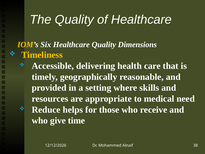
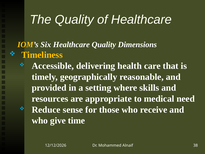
helps: helps -> sense (73, 110)
